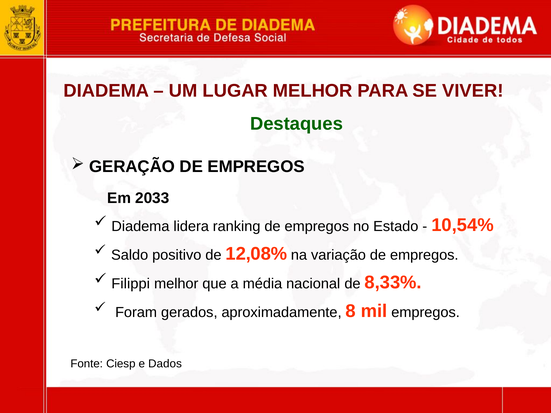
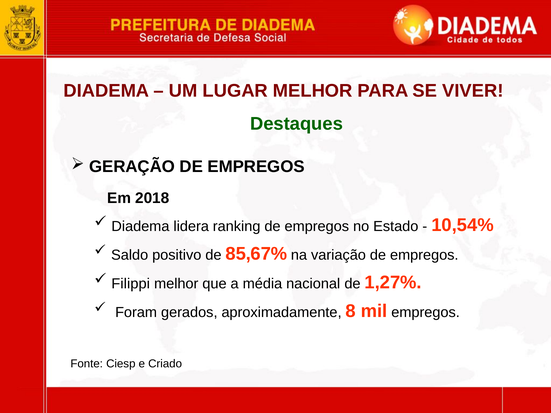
2033: 2033 -> 2018 (152, 198)
12,08%: 12,08% -> 85,67% (256, 254)
8,33%: 8,33% -> 1,27% (393, 283)
Dados: Dados -> Criado (165, 364)
